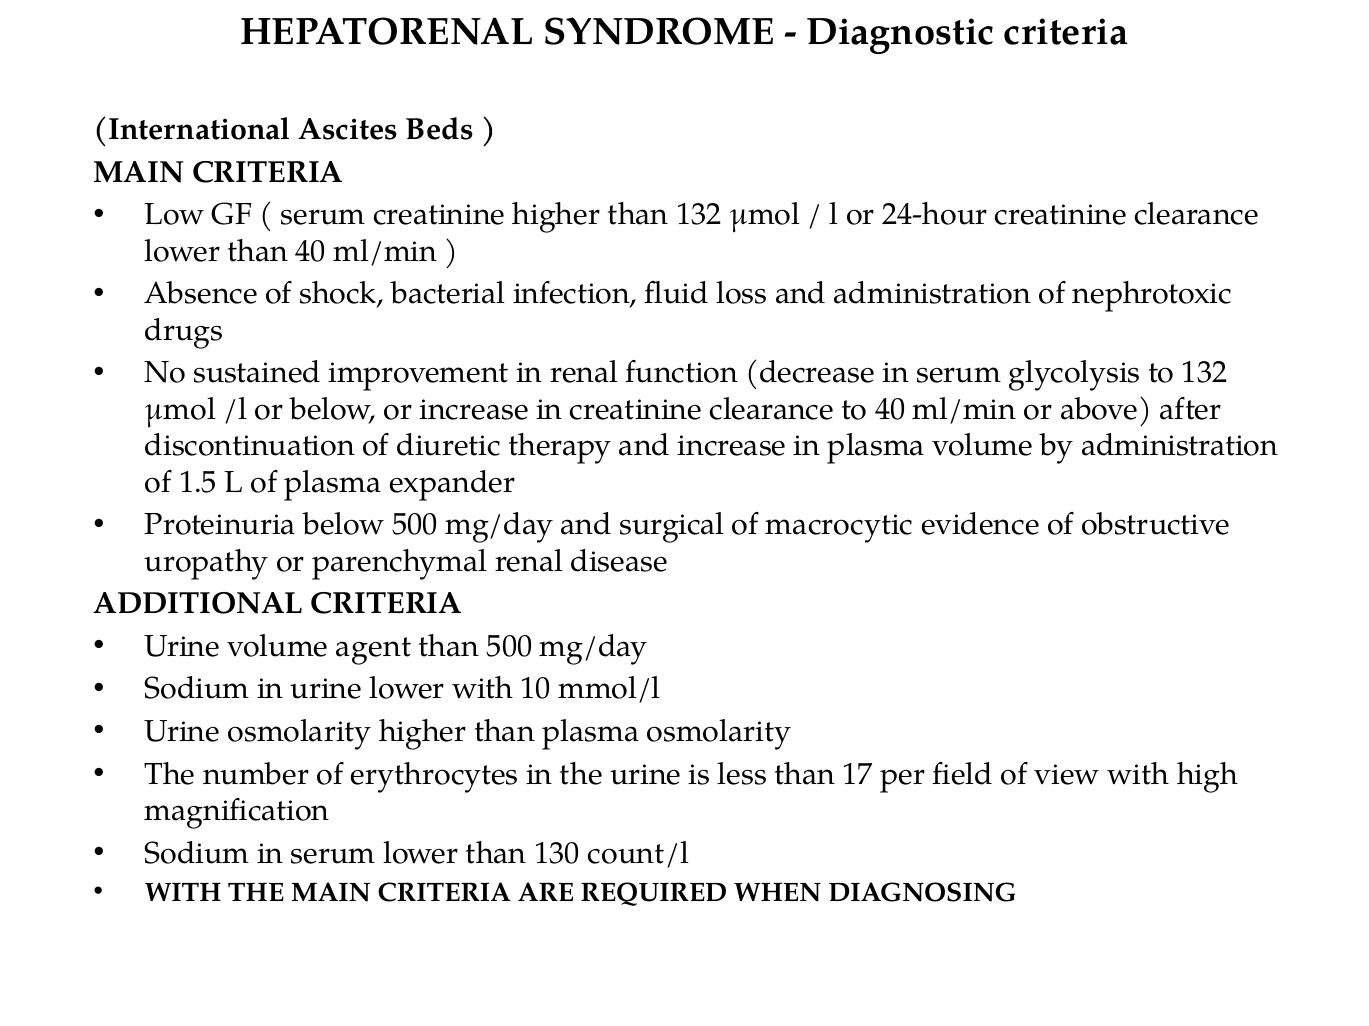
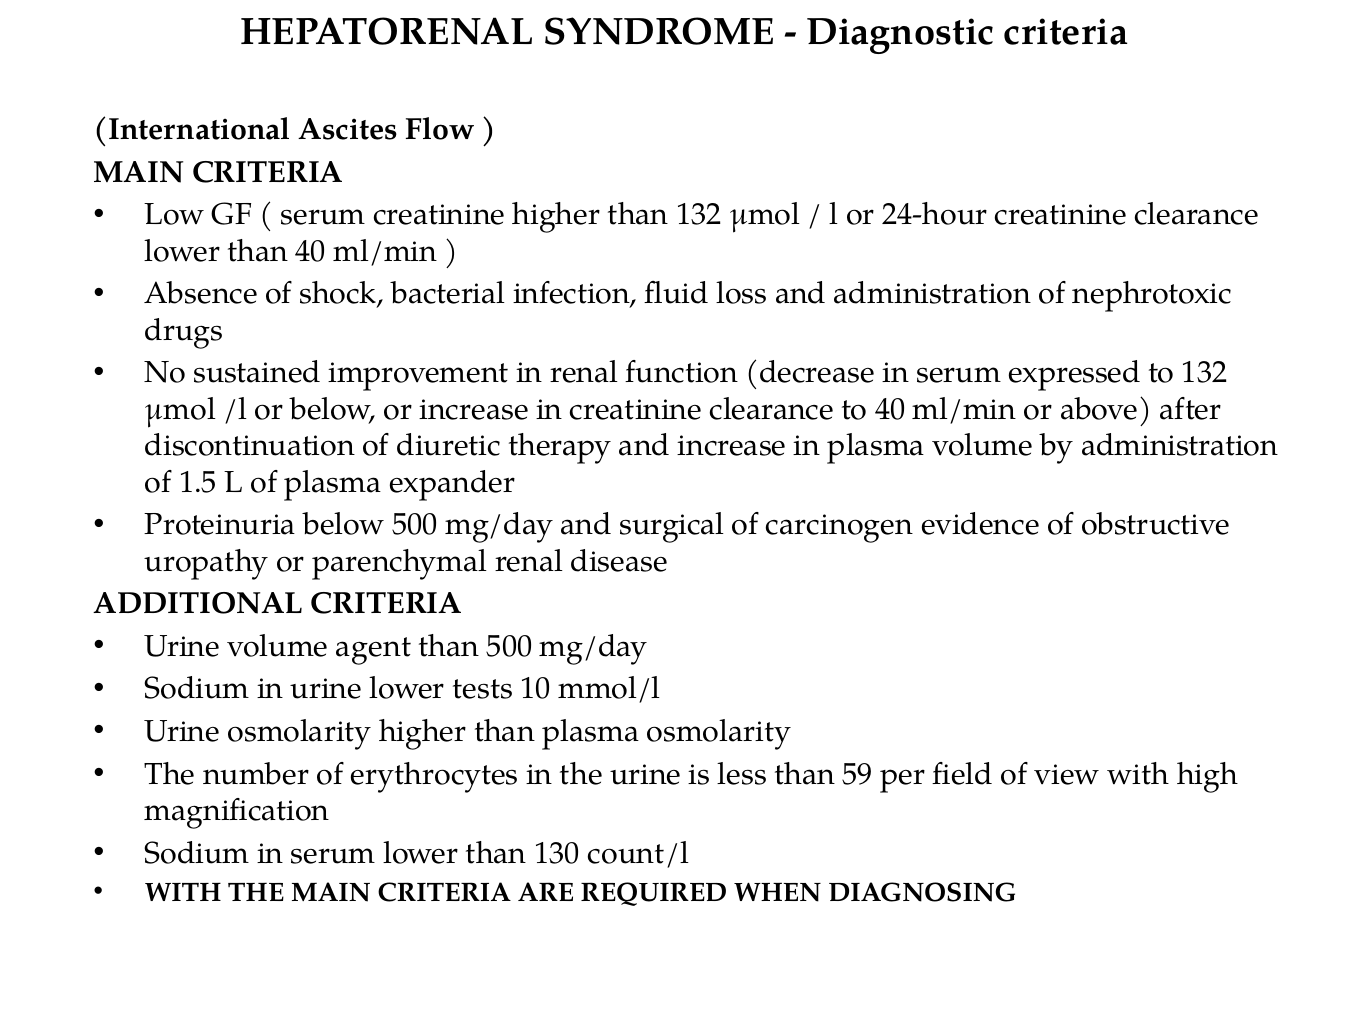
Beds: Beds -> Flow (440, 130)
glycolysis: glycolysis -> expressed (1075, 373)
macrocytic: macrocytic -> carcinogen (840, 525)
lower with: with -> tests (483, 689)
17: 17 -> 59 (858, 775)
